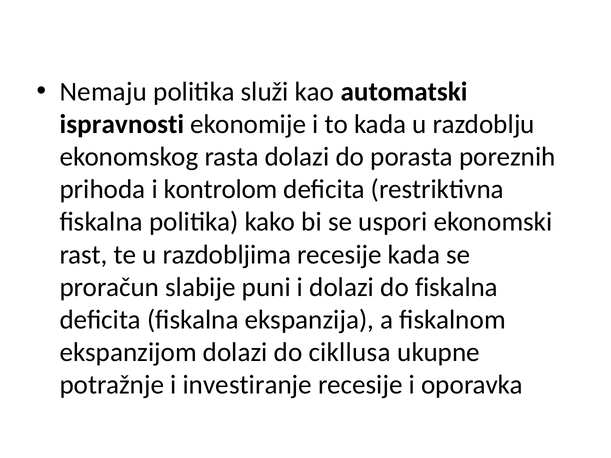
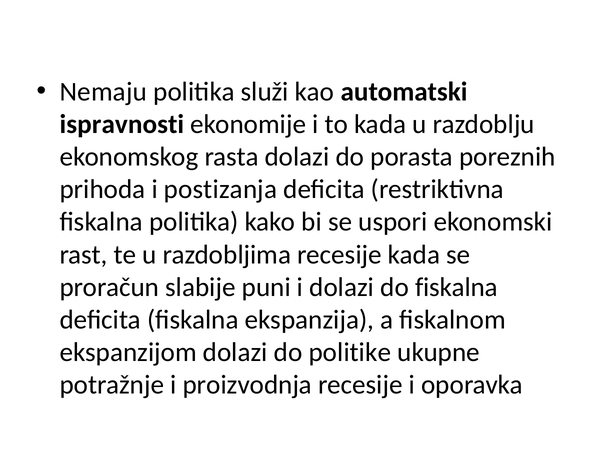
kontrolom: kontrolom -> postizanja (220, 189)
cikllusa: cikllusa -> politike (350, 353)
investiranje: investiranje -> proizvodnja (247, 385)
